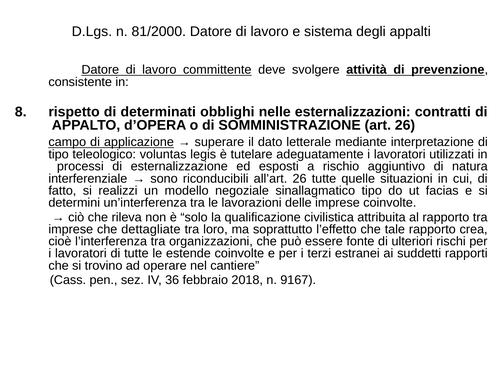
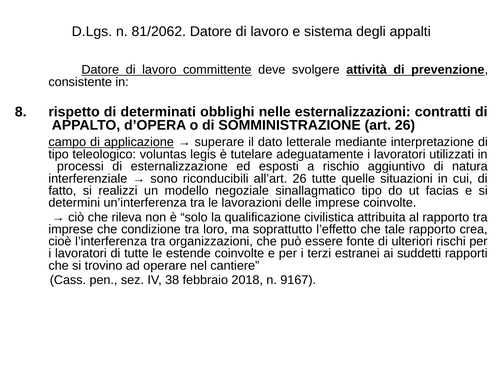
81/2000: 81/2000 -> 81/2062 (159, 32)
dettagliate: dettagliate -> condizione (151, 229)
36: 36 -> 38 (172, 280)
